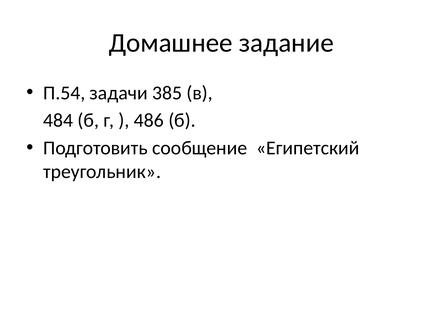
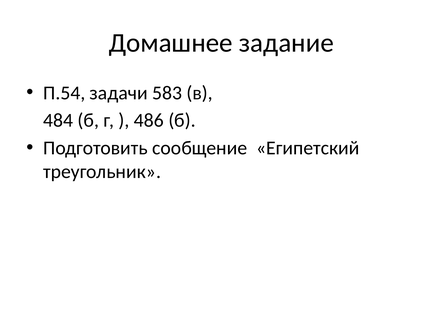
385: 385 -> 583 (167, 93)
